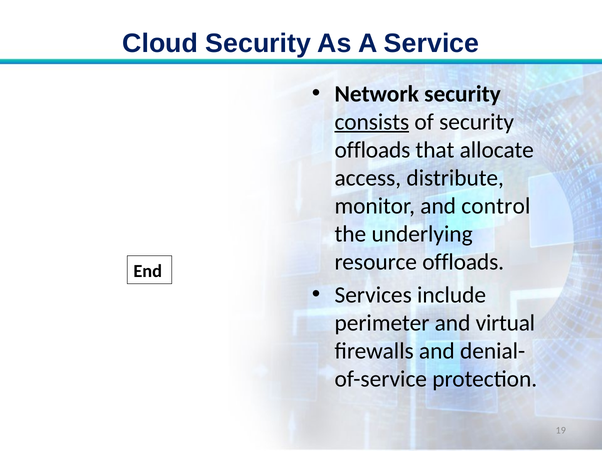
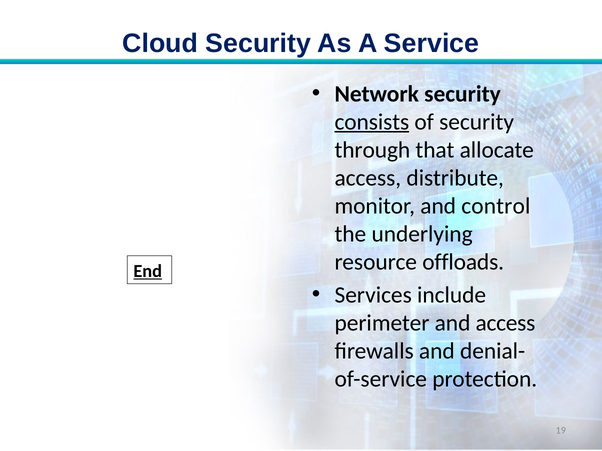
offloads: offloads -> through (372, 150)
End underline: none -> present (148, 271)
and virtual: virtual -> access (505, 323)
